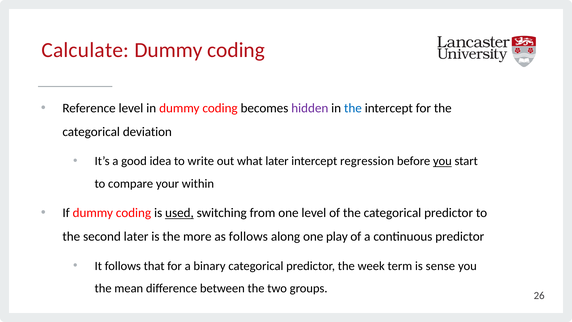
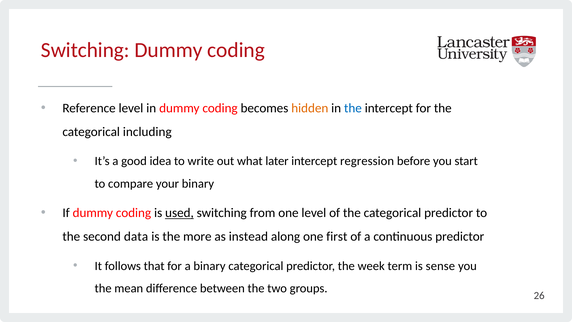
Calculate: Calculate -> Switching (85, 50)
hidden colour: purple -> orange (310, 108)
deviation: deviation -> including (147, 132)
you underline: present -> none (442, 161)
your within: within -> binary (198, 184)
second later: later -> data (136, 236)
as follows: follows -> instead (248, 236)
play: play -> first (337, 236)
